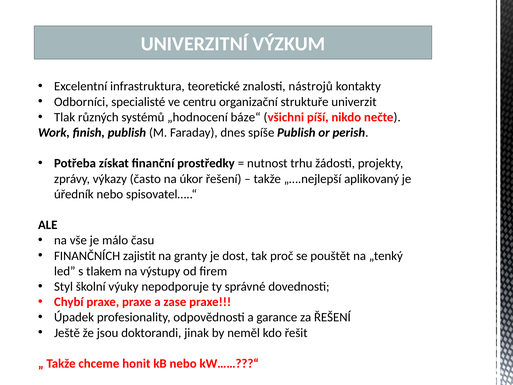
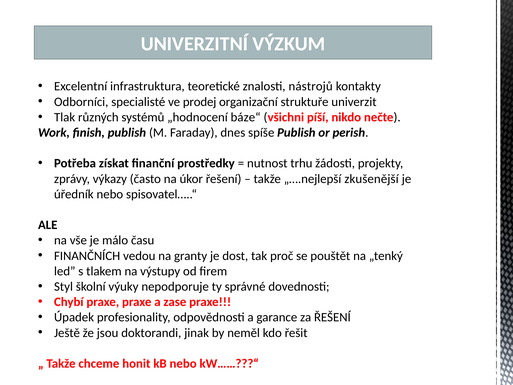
centru: centru -> prodej (200, 102)
aplikovaný: aplikovaný -> zkušenější (371, 179)
zajistit: zajistit -> vedou (139, 256)
